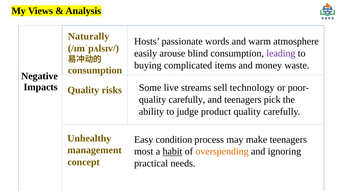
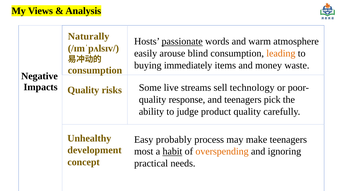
passionate underline: none -> present (182, 41)
leading colour: purple -> orange (281, 53)
complicated: complicated -> immediately (188, 65)
carefully: carefully -> response (187, 99)
condition: condition -> probably (174, 139)
management: management -> development (95, 150)
